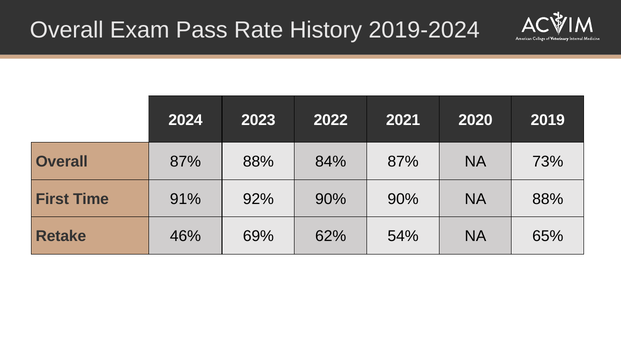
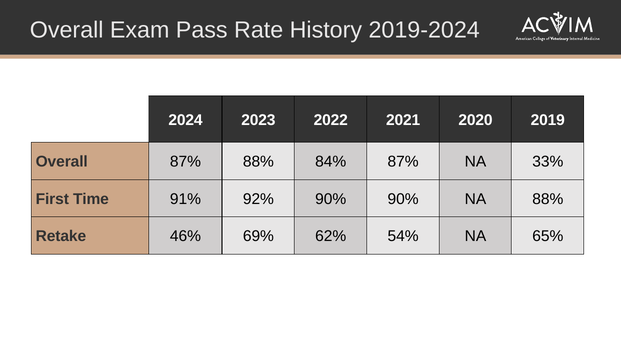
73%: 73% -> 33% (548, 162)
